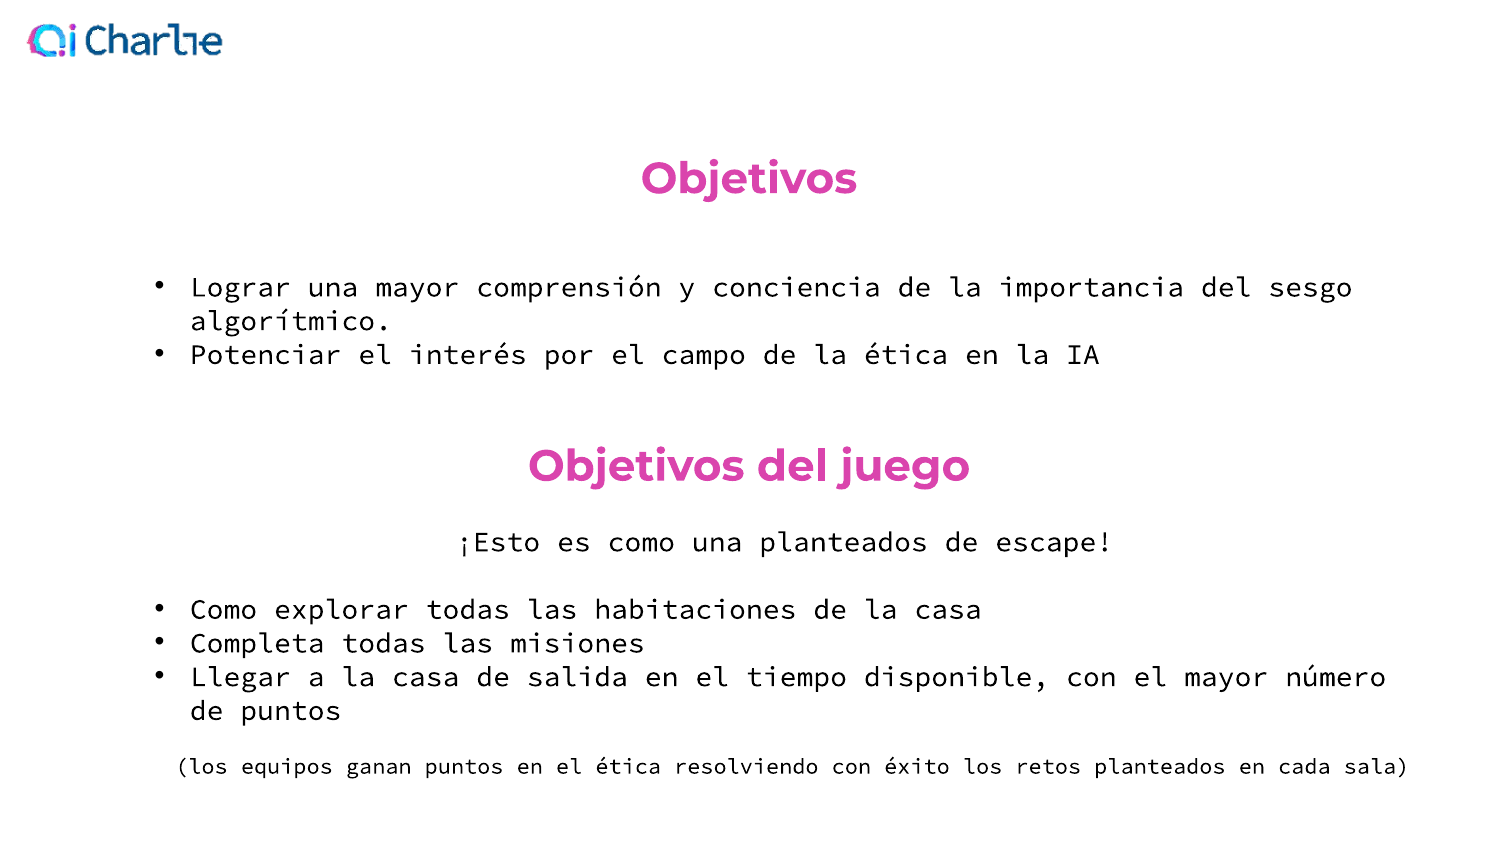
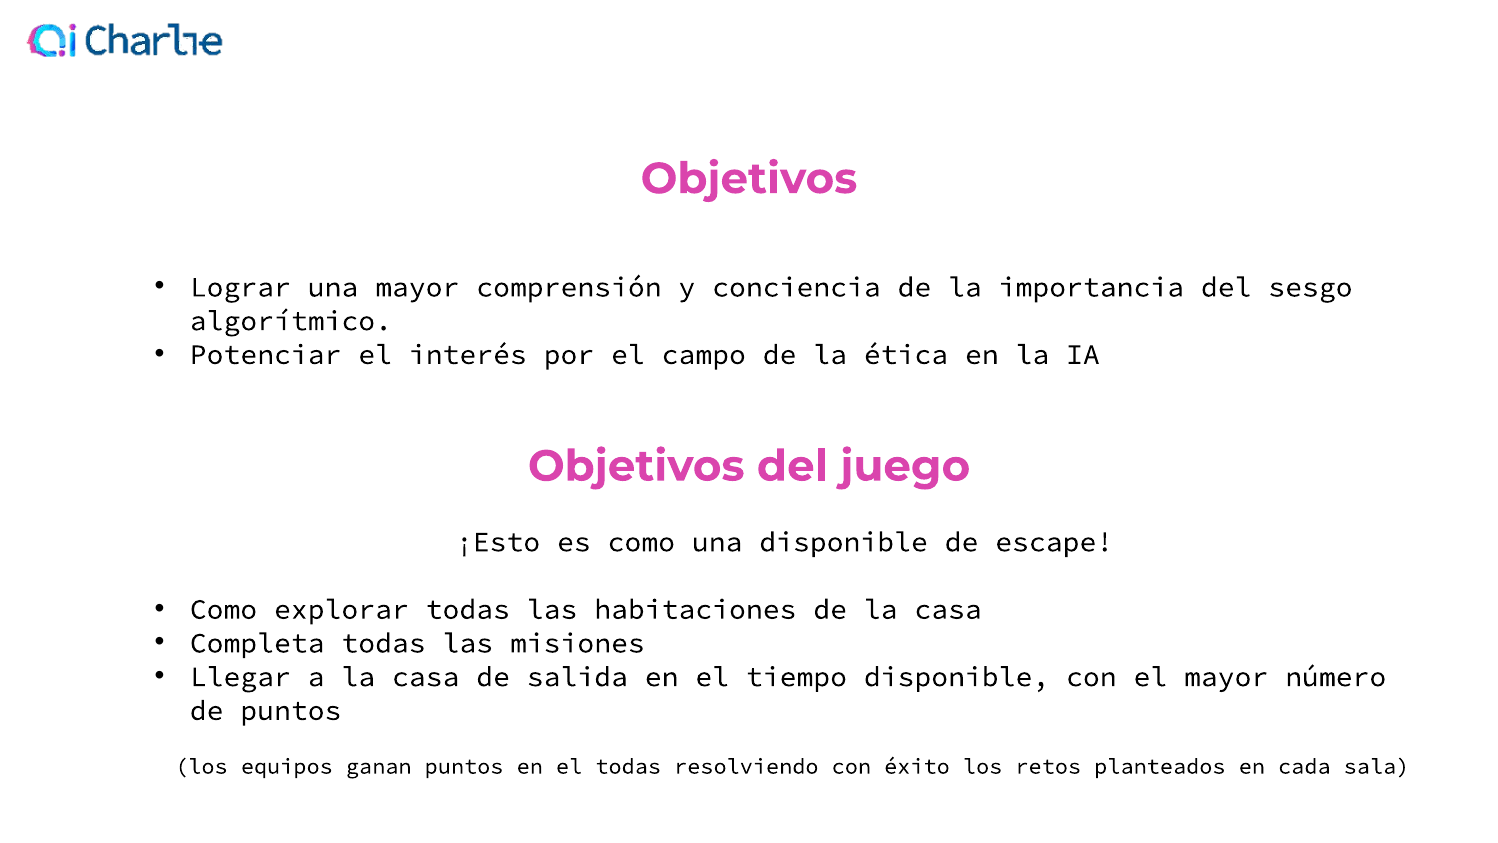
una planteados: planteados -> disponible (844, 542)
el ética: ética -> todas (628, 766)
